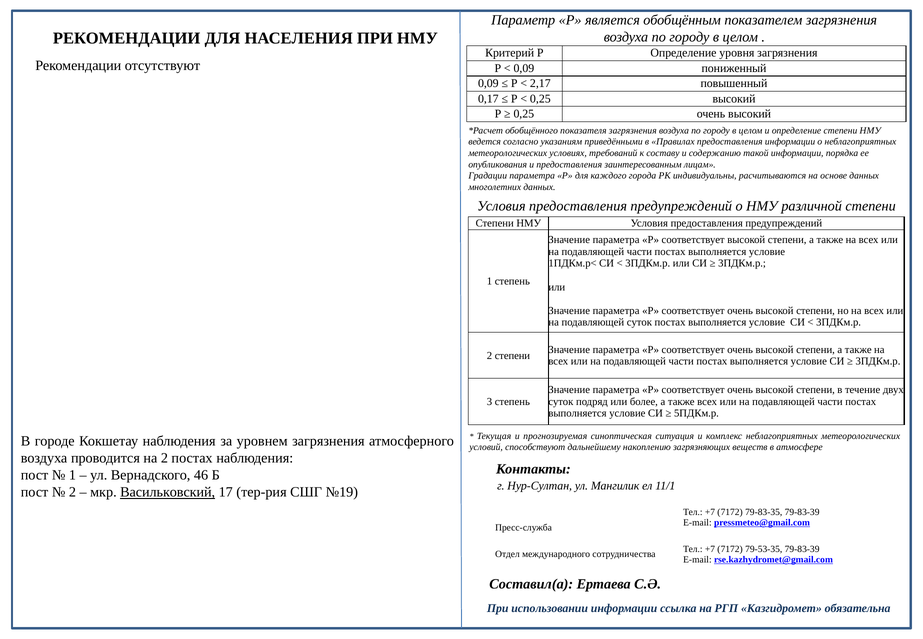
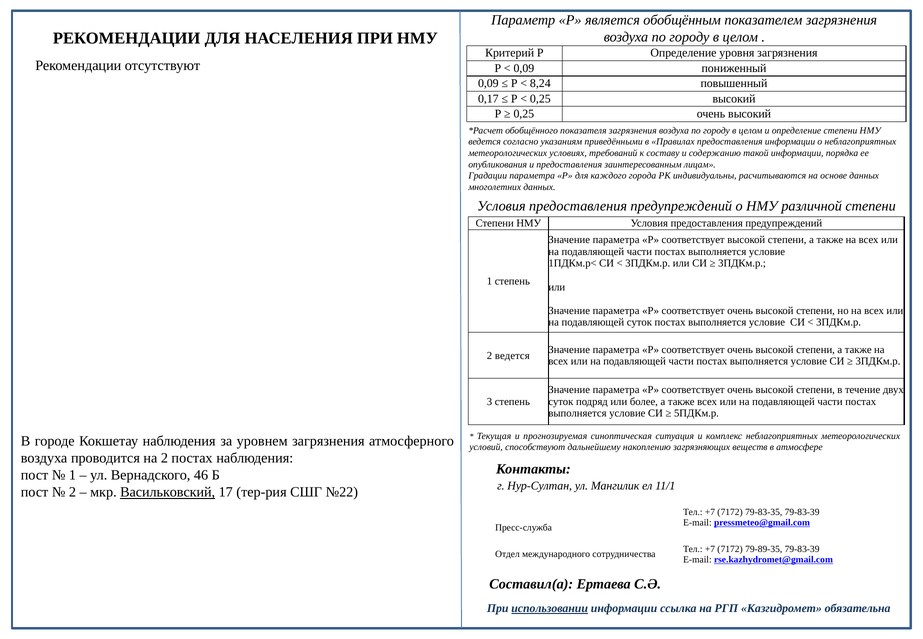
2,17: 2,17 -> 8,24 (540, 84)
2 степени: степени -> ведется (512, 355)
№19: №19 -> №22 (342, 492)
79-53-35: 79-53-35 -> 79-89-35 (764, 549)
использовании underline: none -> present (550, 608)
